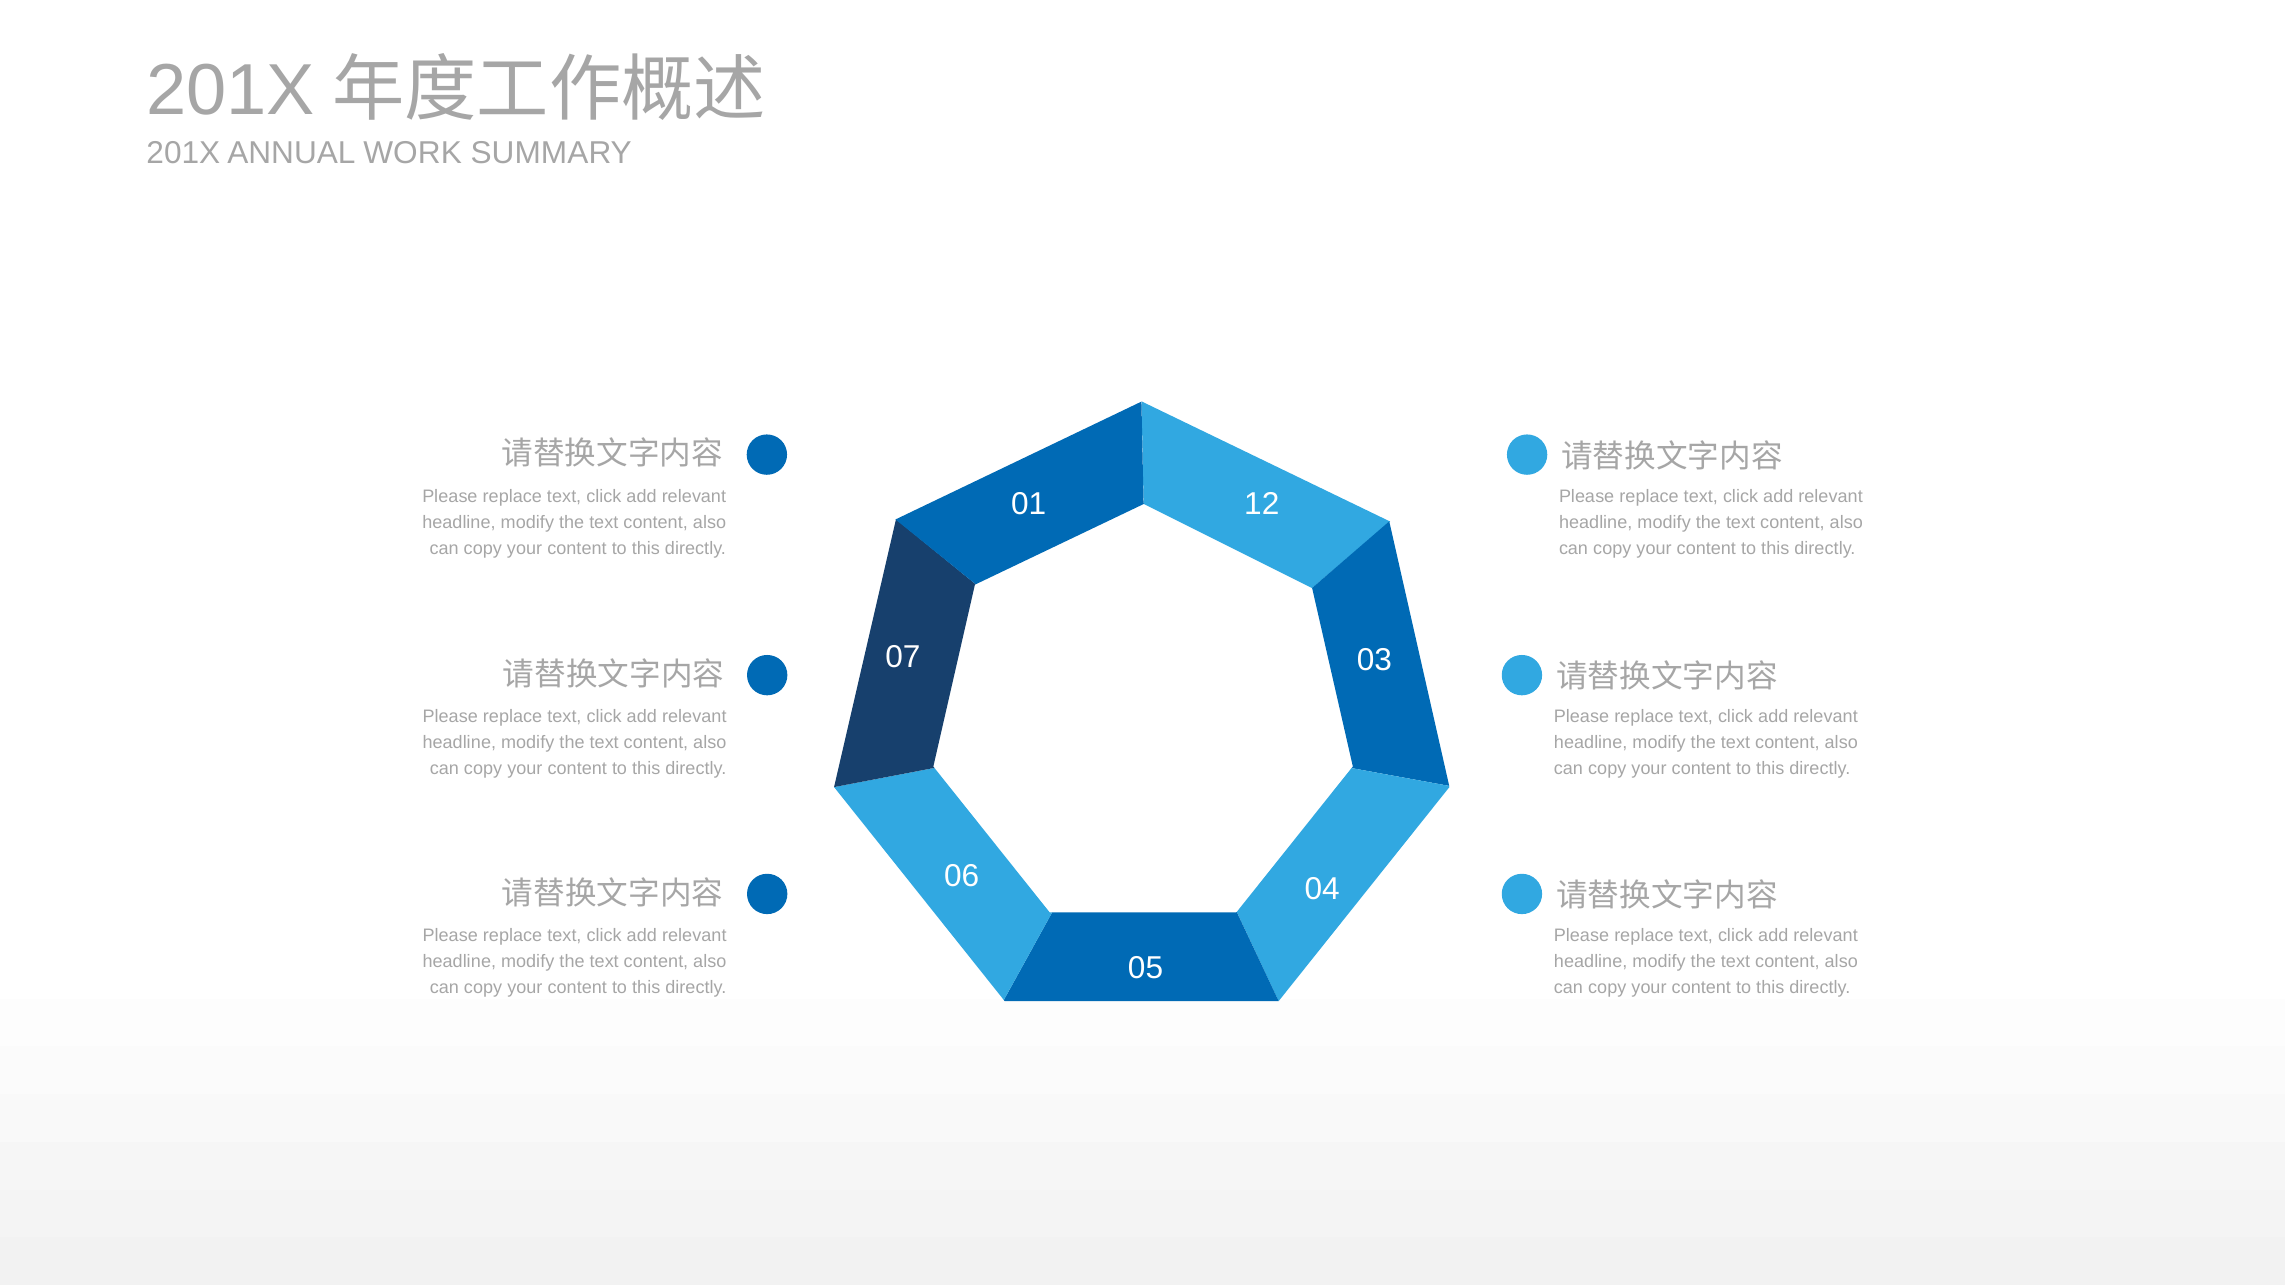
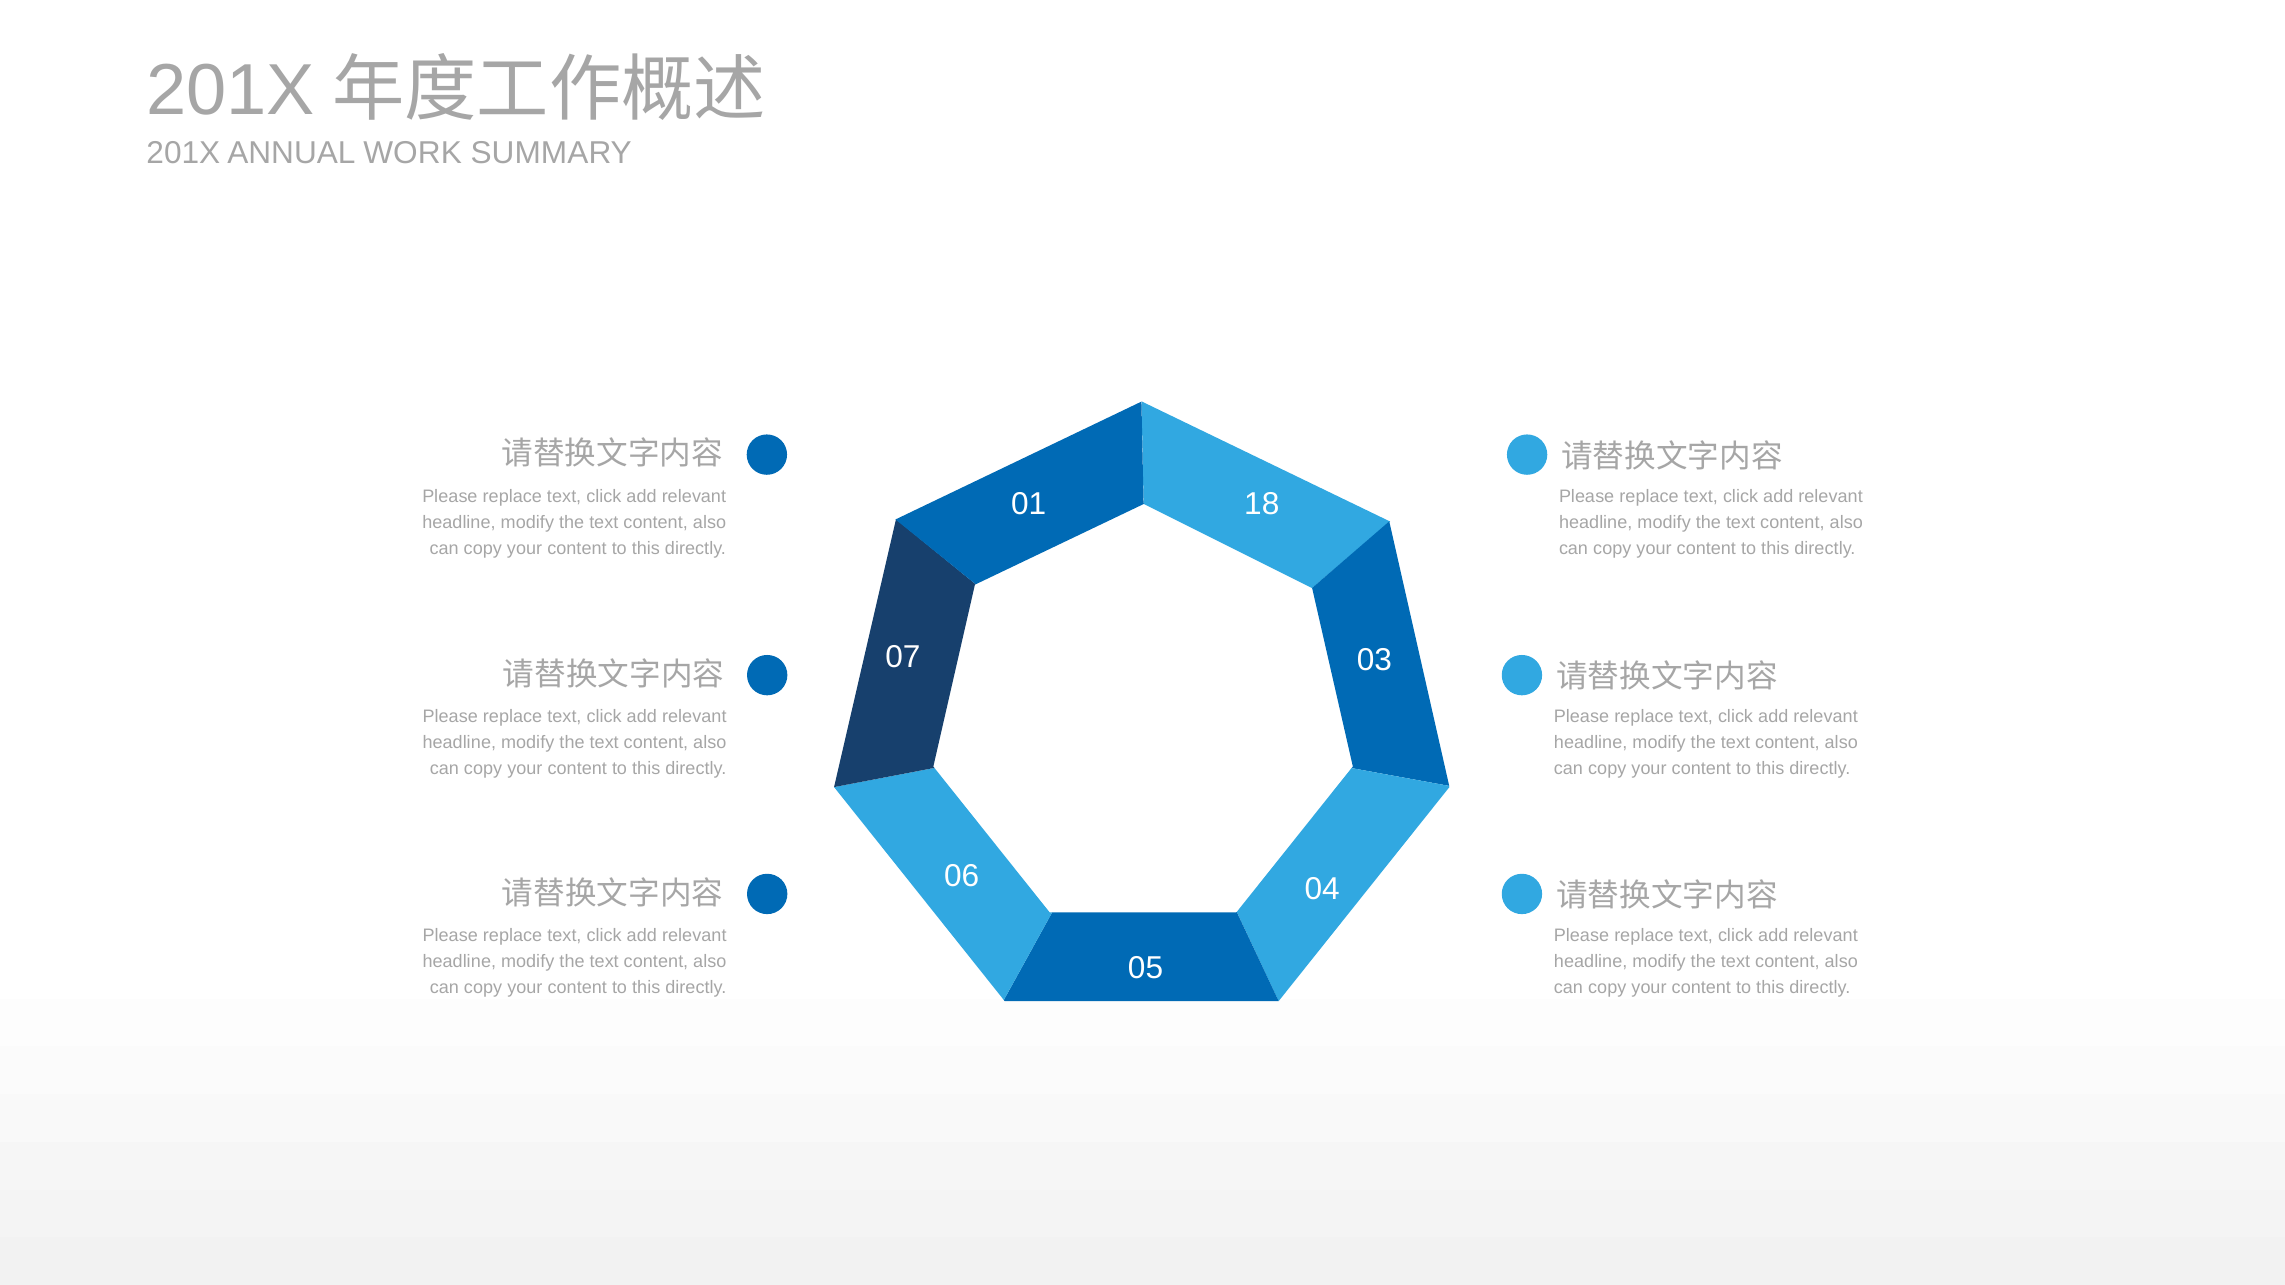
12: 12 -> 18 (1262, 504)
